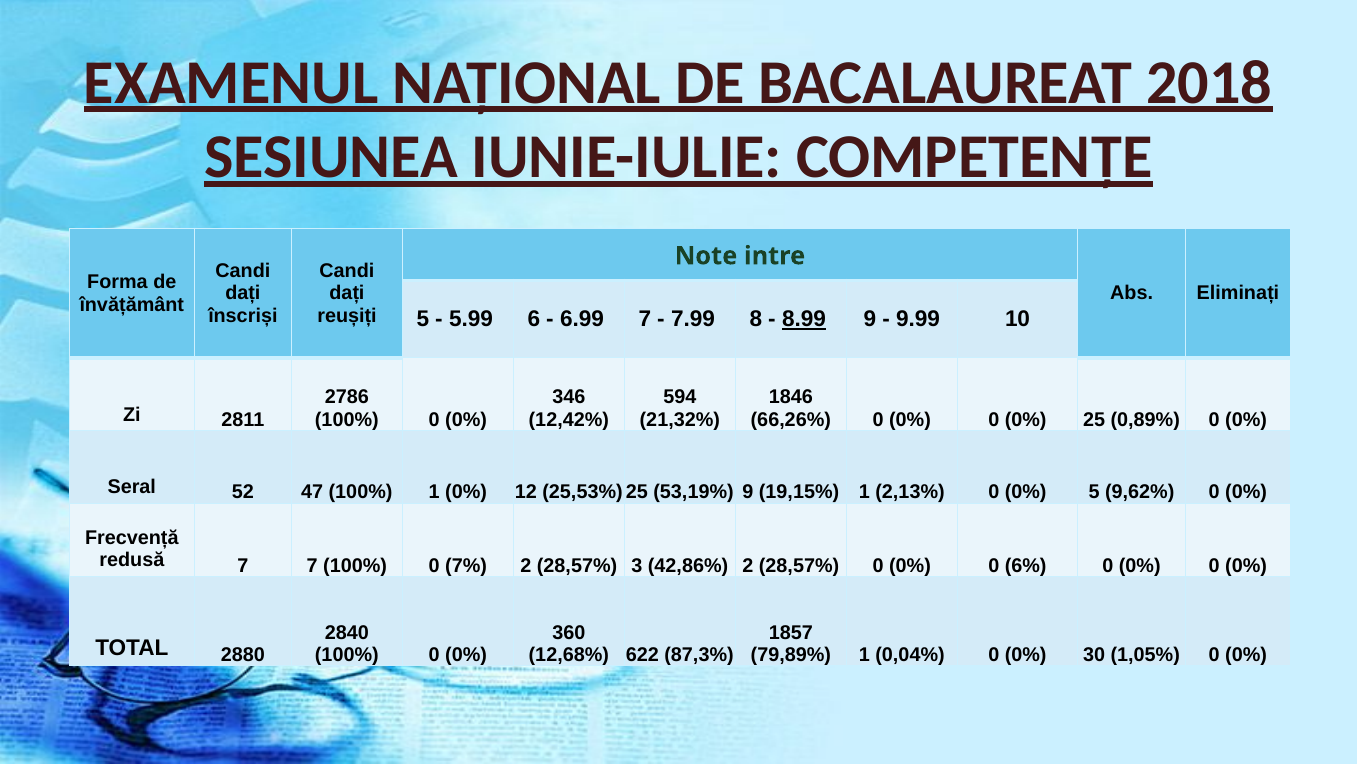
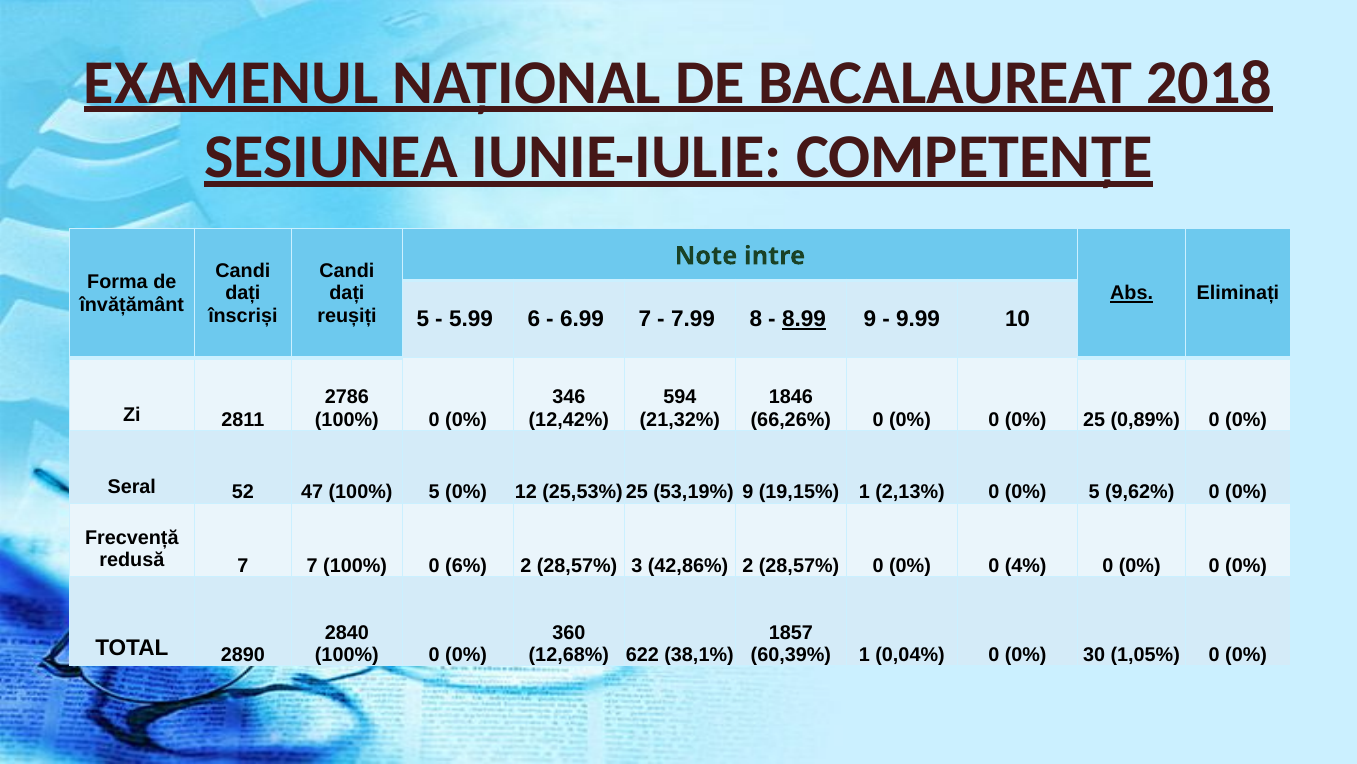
Abs underline: none -> present (1132, 293)
100% 1: 1 -> 5 (434, 492)
7%: 7% -> 6% (466, 565)
6%: 6% -> 4% (1026, 565)
2880: 2880 -> 2890 (243, 654)
87,3%: 87,3% -> 38,1% (699, 654)
79,89%: 79,89% -> 60,39% (791, 654)
